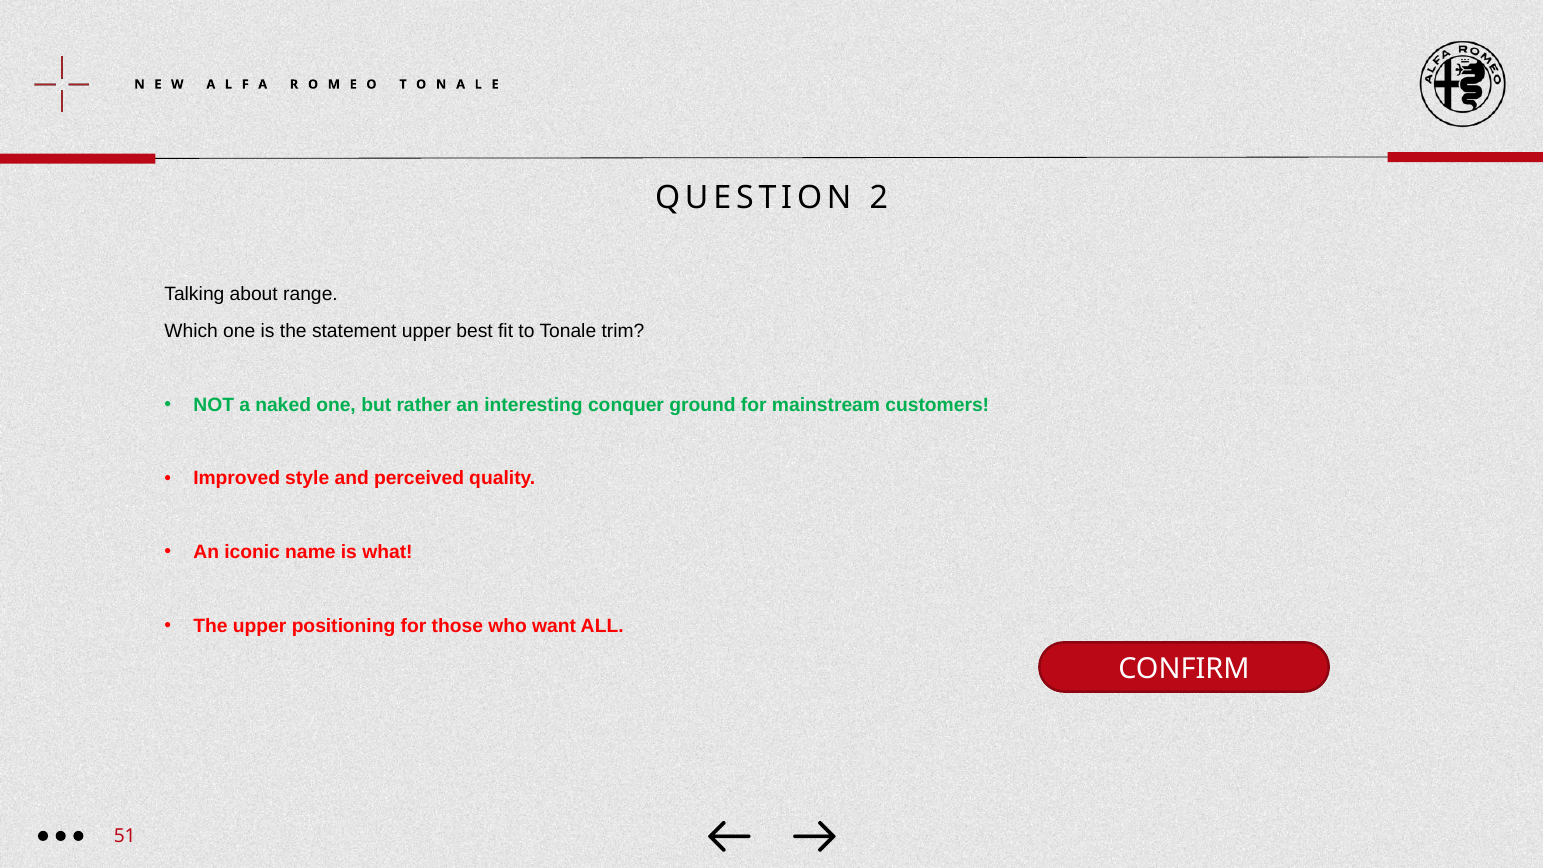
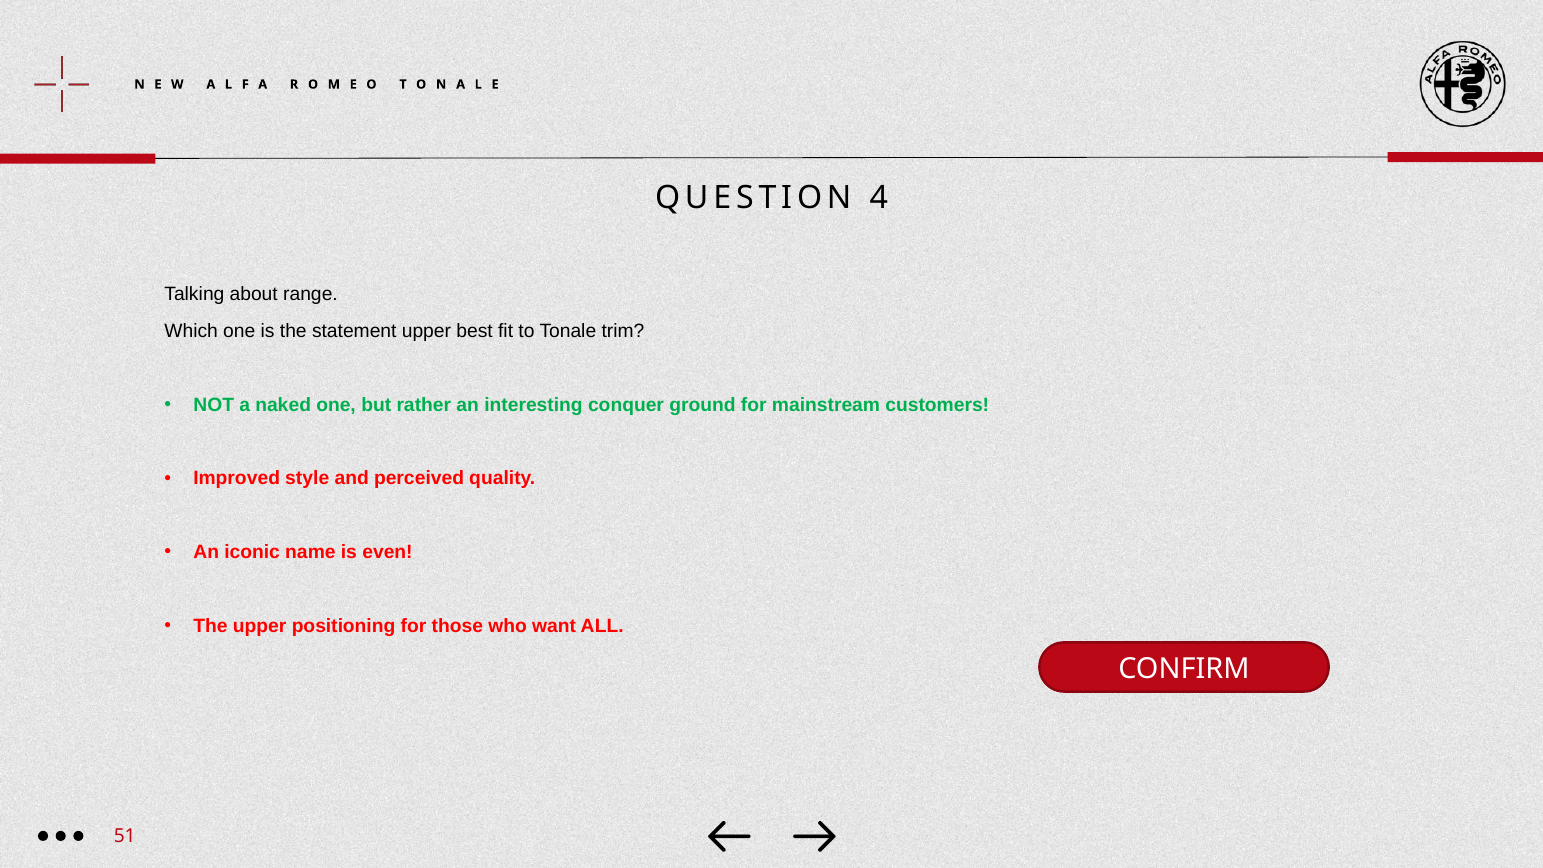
2: 2 -> 4 (879, 198)
what: what -> even (387, 552)
